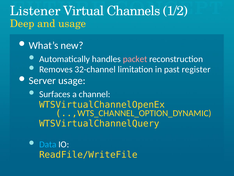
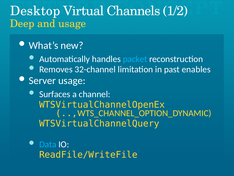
Listener: Listener -> Desktop (35, 11)
packet colour: pink -> light blue (135, 59)
register: register -> enables (196, 69)
